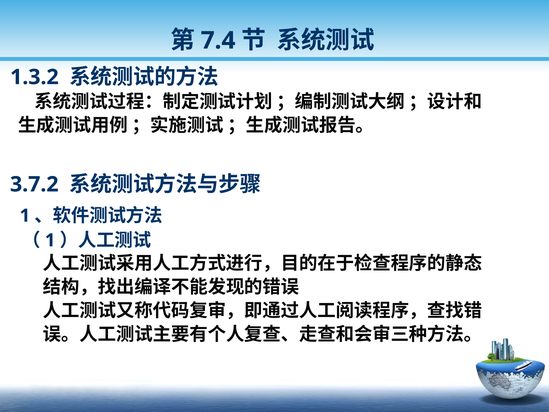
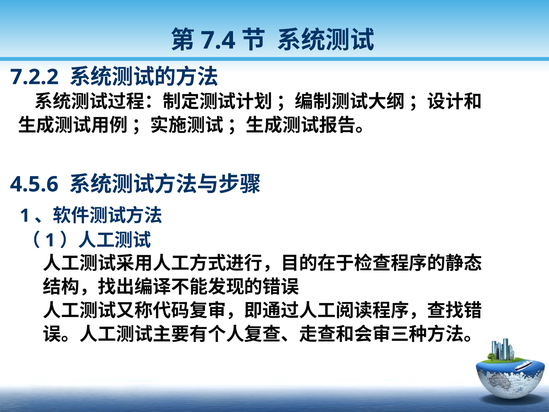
1.3.2: 1.3.2 -> 7.2.2 (34, 77)
3.7.2: 3.7.2 -> 4.5.6 (34, 184)
